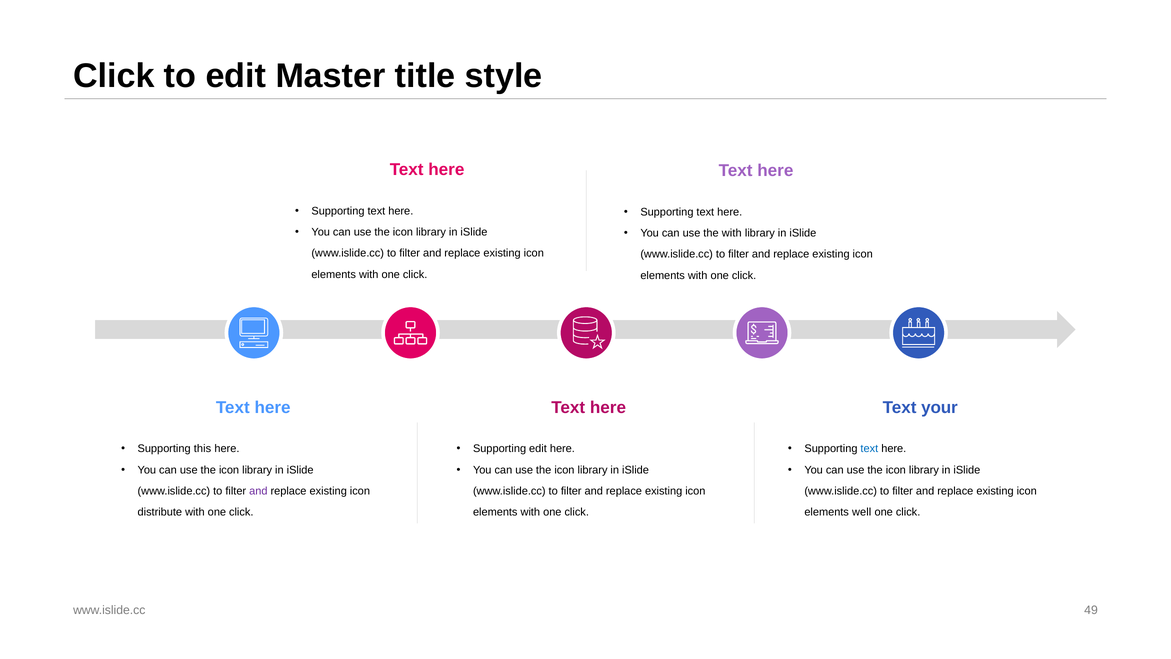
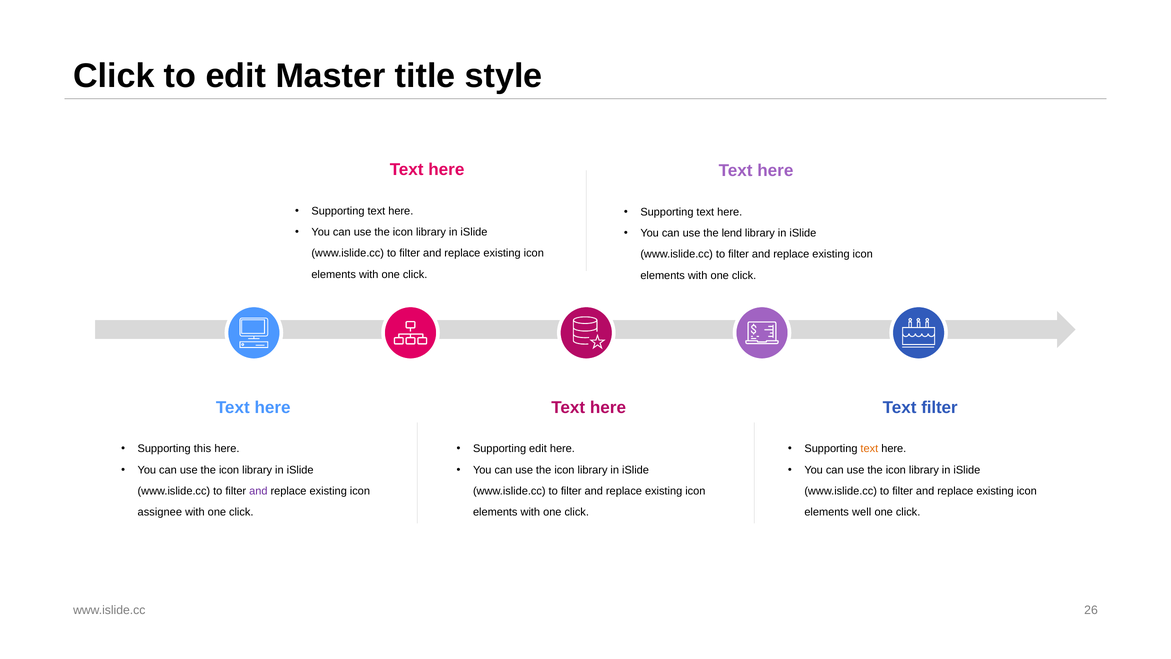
the with: with -> lend (732, 233)
Text your: your -> filter (939, 407)
text colour: blue -> orange (869, 449)
distribute: distribute -> assignee (160, 512)
49: 49 -> 26 (1091, 610)
